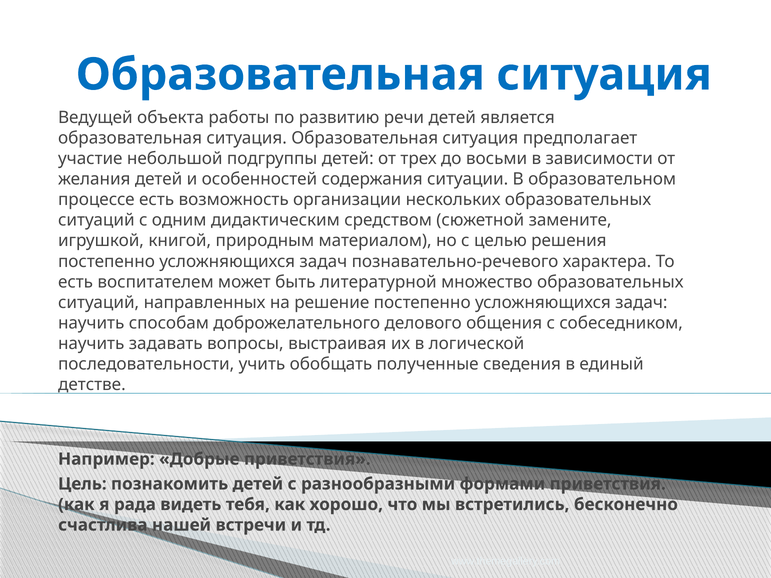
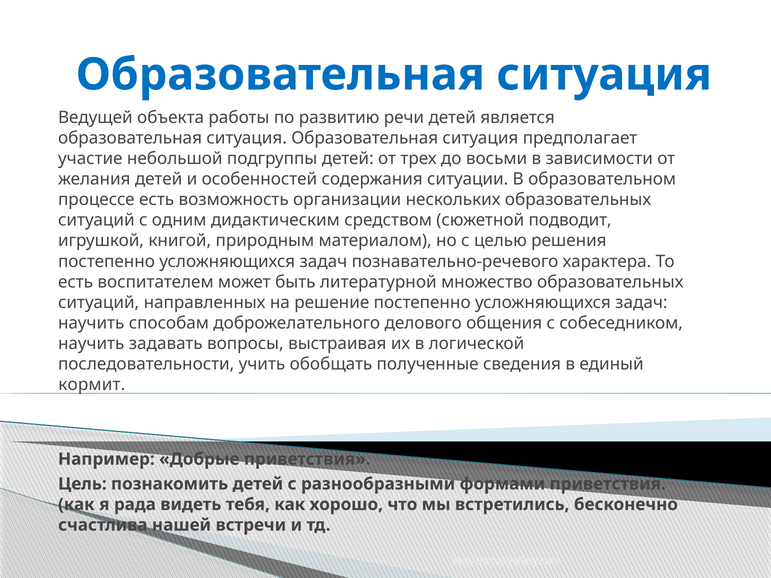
замените: замените -> подводит (570, 220)
детстве: детстве -> кормит (92, 385)
